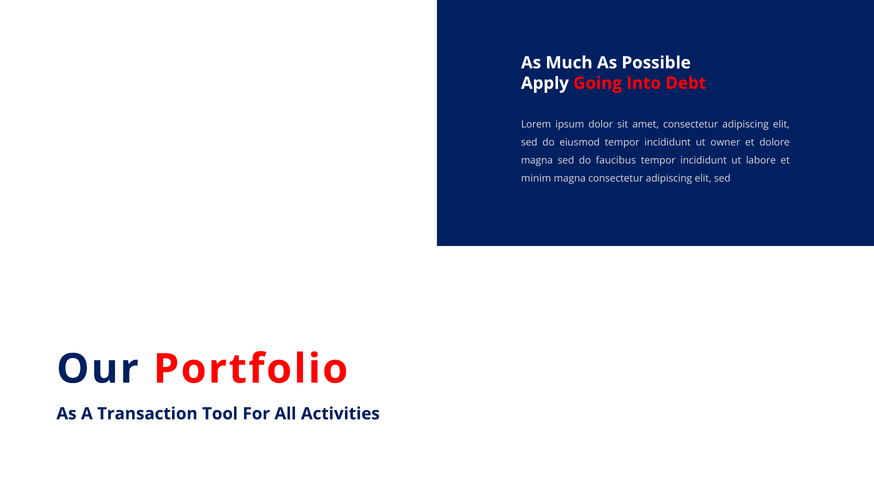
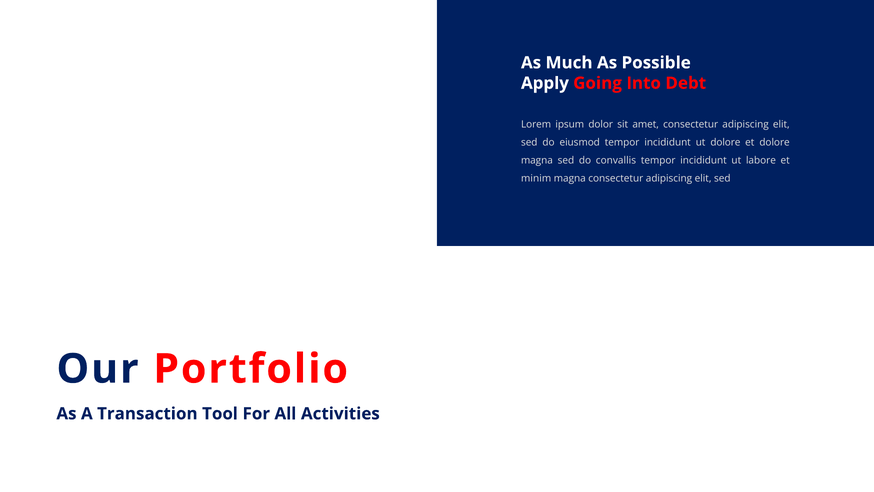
ut owner: owner -> dolore (725, 142)
faucibus: faucibus -> convallis (616, 160)
